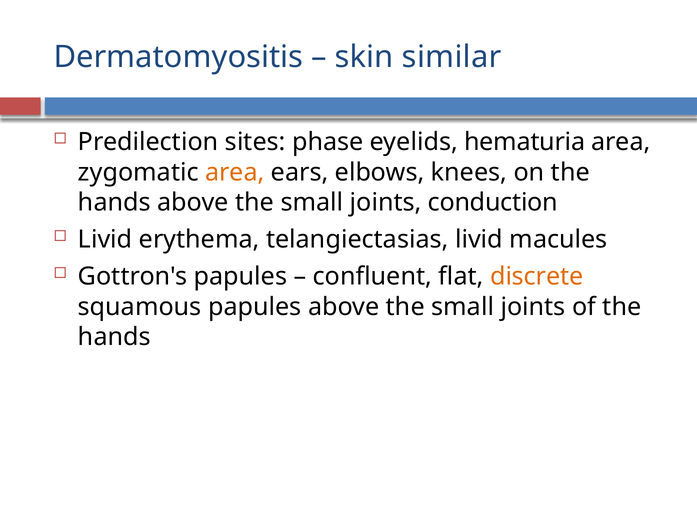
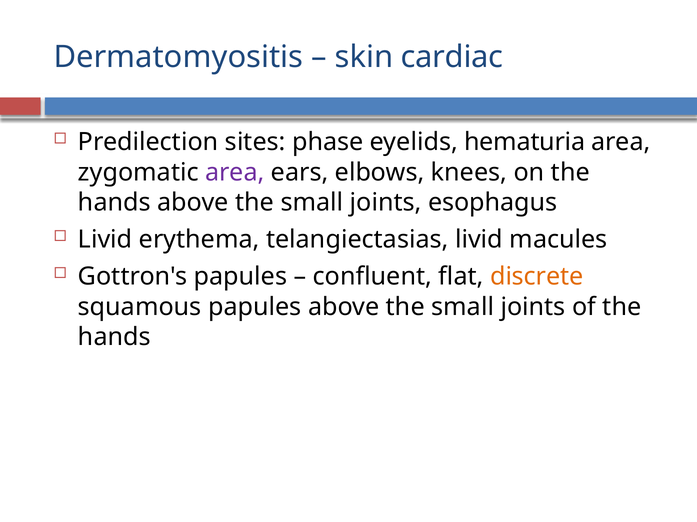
similar: similar -> cardiac (452, 57)
area colour: orange -> purple (235, 173)
conduction: conduction -> esophagus (493, 203)
